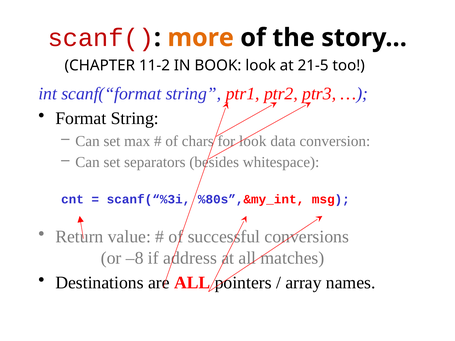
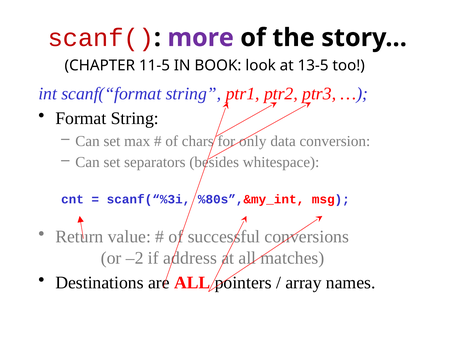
more colour: orange -> purple (201, 38)
11-2: 11-2 -> 11-5 (155, 65)
21-5: 21-5 -> 13-5 (313, 65)
for look: look -> only (253, 141)
–8: –8 -> –2 (135, 258)
